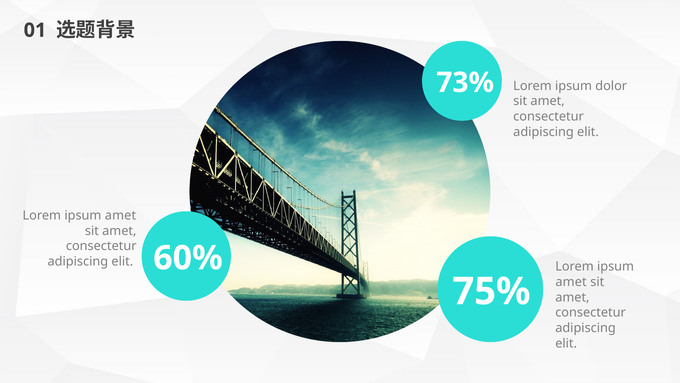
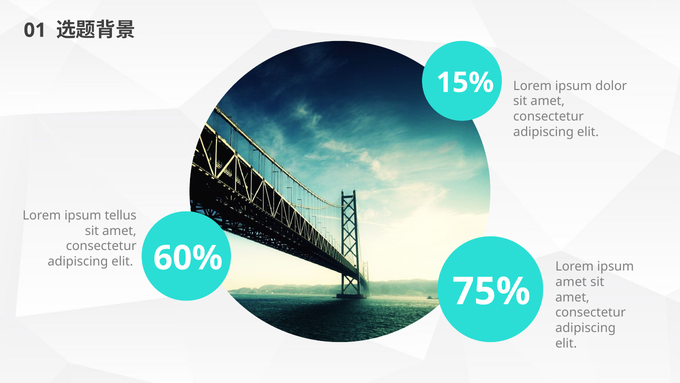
73%: 73% -> 15% (465, 83)
amet: amet -> tellus (121, 215)
